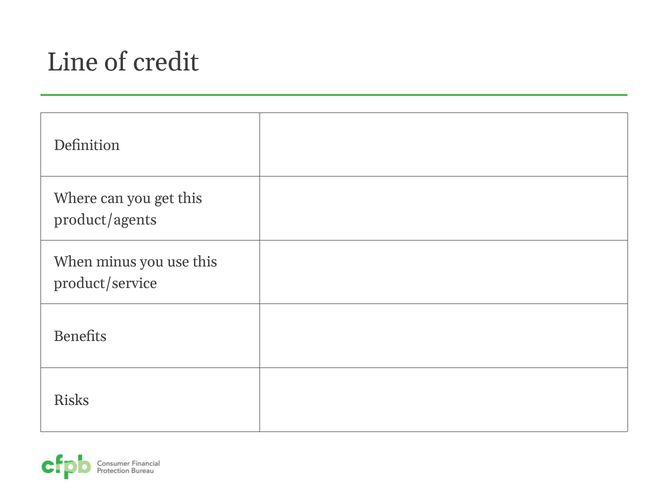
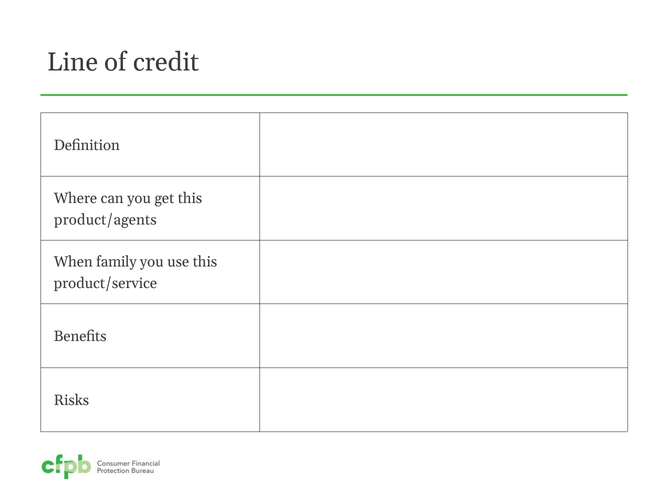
minus: minus -> family (116, 262)
